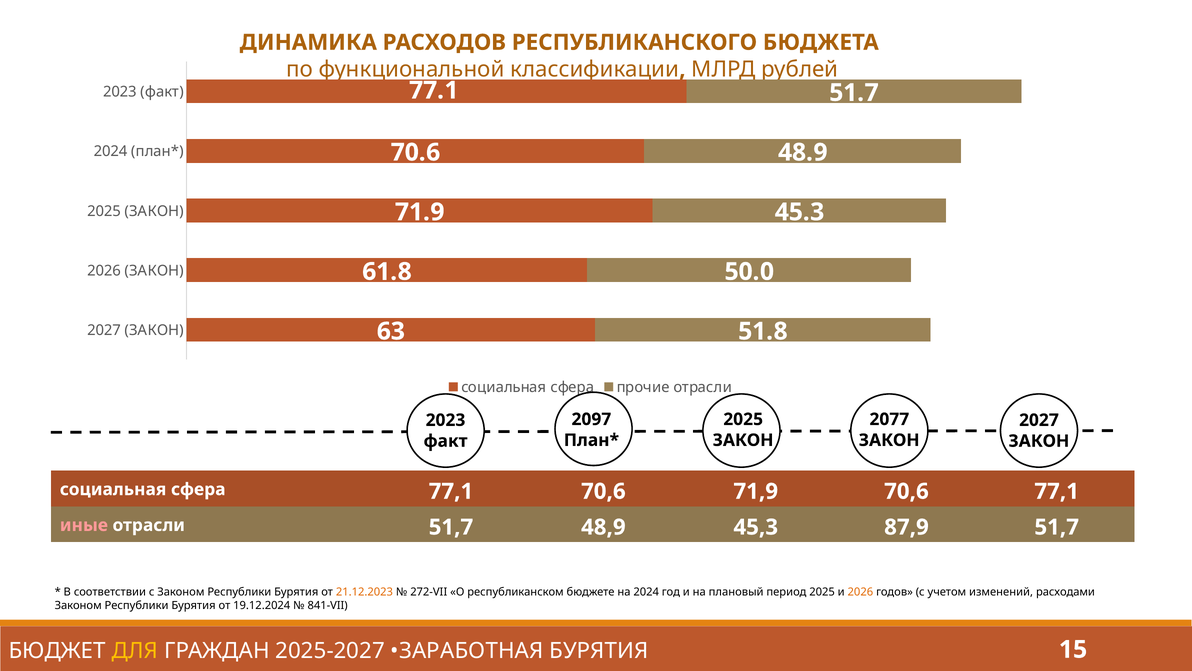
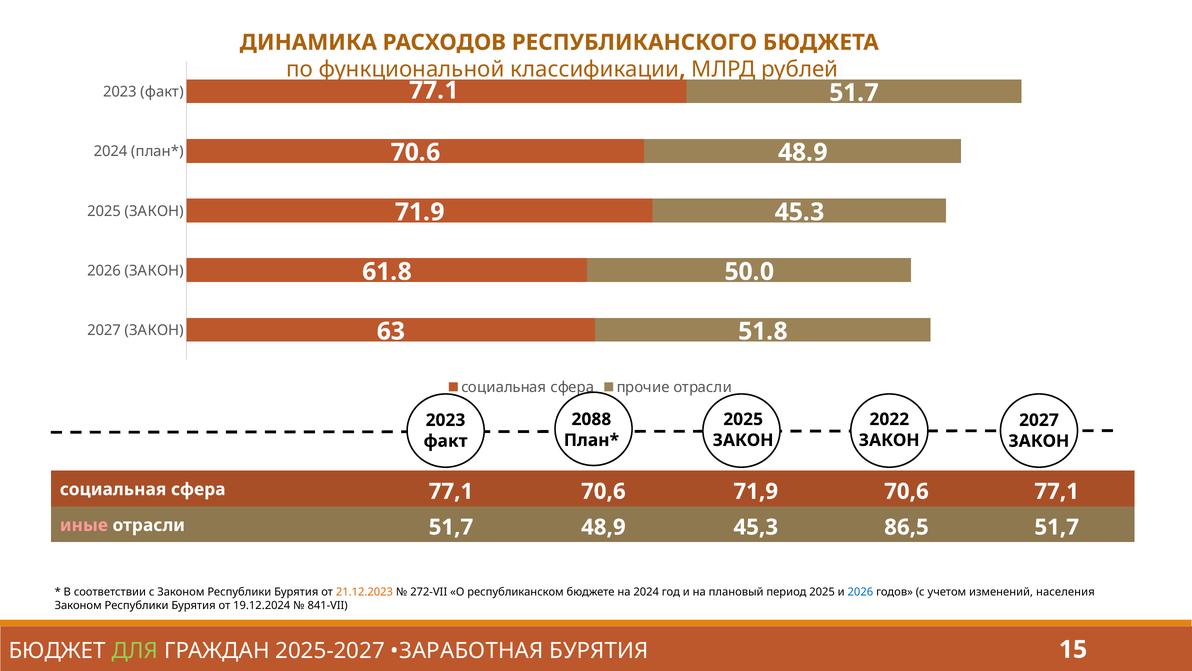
2097: 2097 -> 2088 (591, 419)
2077: 2077 -> 2022 (889, 419)
87,9: 87,9 -> 86,5 (906, 527)
2026 colour: orange -> blue (860, 592)
расходами: расходами -> населения (1065, 592)
ДЛЯ colour: yellow -> light green (135, 650)
